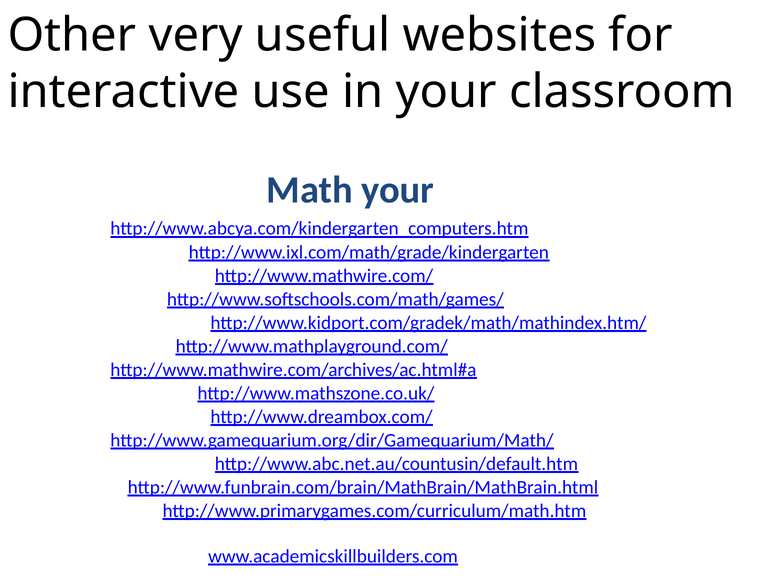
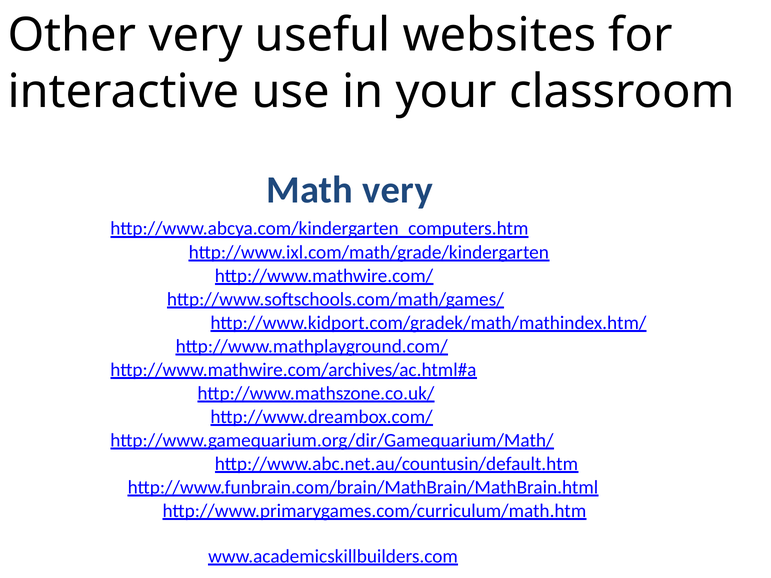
Math your: your -> very (397, 190)
